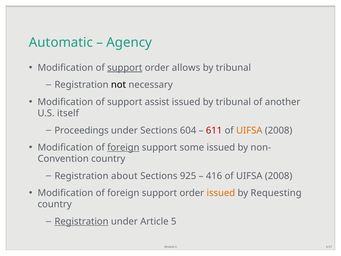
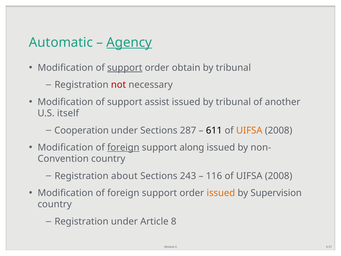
Agency underline: none -> present (129, 42)
allows: allows -> obtain (186, 68)
not colour: black -> red (118, 85)
Proceedings: Proceedings -> Cooperation (82, 130)
604: 604 -> 287 (188, 130)
611 colour: red -> black (214, 130)
some: some -> along (192, 147)
925: 925 -> 243 (188, 176)
416: 416 -> 116 (214, 176)
Requesting: Requesting -> Supervision (276, 193)
Registration underline: present -> none (82, 221)
5: 5 -> 8 (174, 221)
